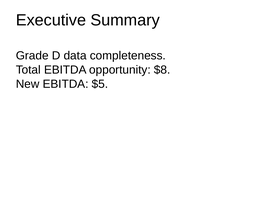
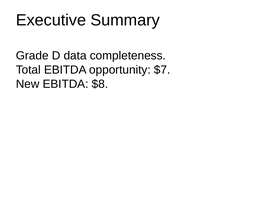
$8: $8 -> $7 (162, 70)
$5: $5 -> $8 (100, 84)
